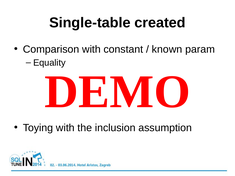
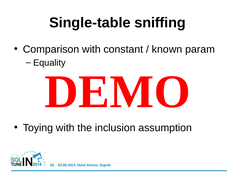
created: created -> sniffing (160, 23)
